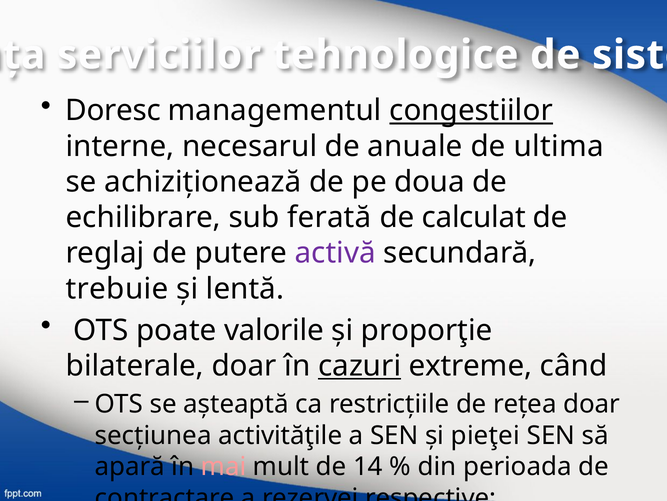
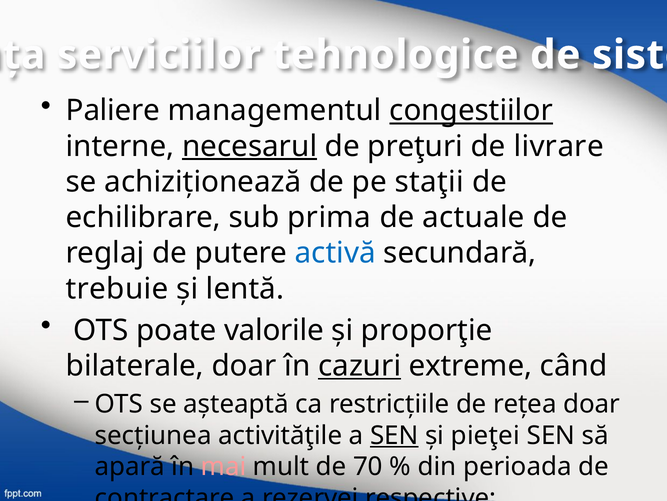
Doresc: Doresc -> Paliere (113, 110)
necesarul underline: none -> present (250, 146)
anuale: anuale -> preţuri (415, 146)
ultima: ultima -> livrare (559, 146)
doua: doua -> staţii (429, 182)
ferată: ferată -> prima (329, 217)
calculat: calculat -> actuale (473, 217)
activă colour: purple -> blue (335, 253)
SEN underline: none -> present (394, 435)
14: 14 -> 70 (368, 466)
